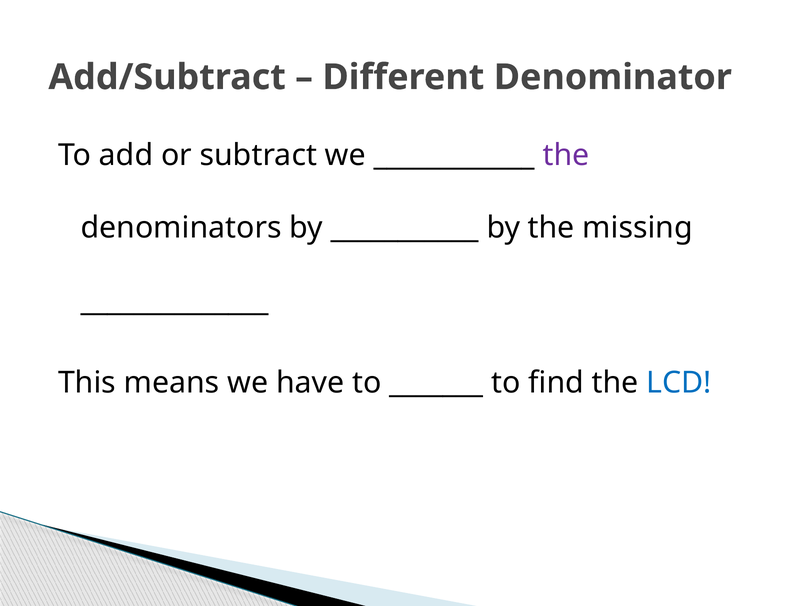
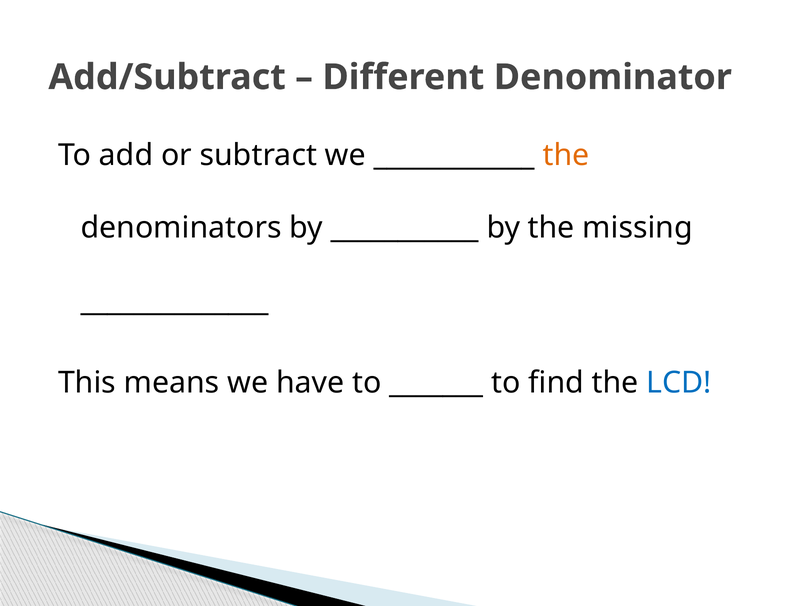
the colour: purple -> orange (566, 155)
